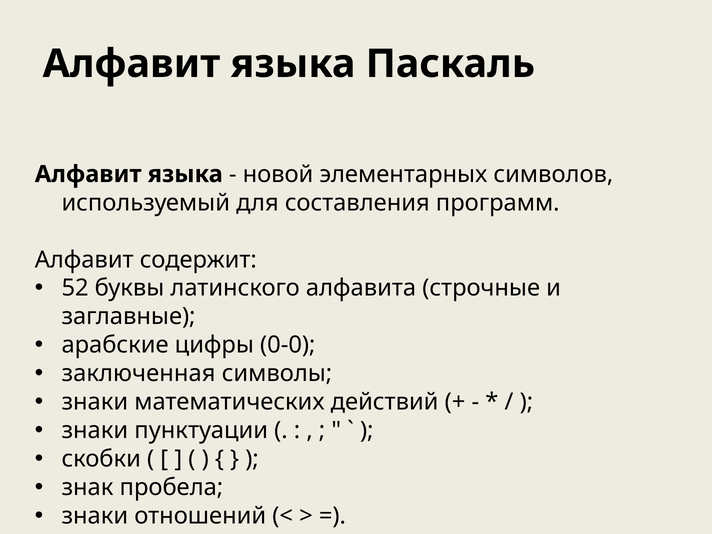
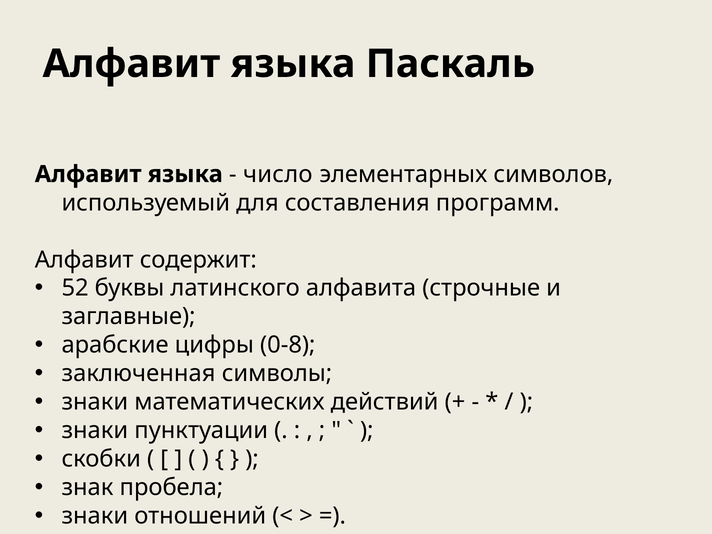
новой: новой -> число (278, 174)
0-0: 0-0 -> 0-8 (288, 345)
